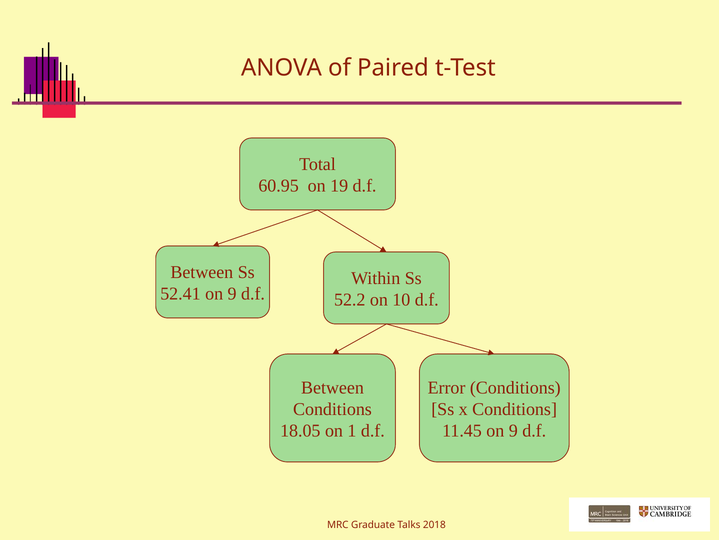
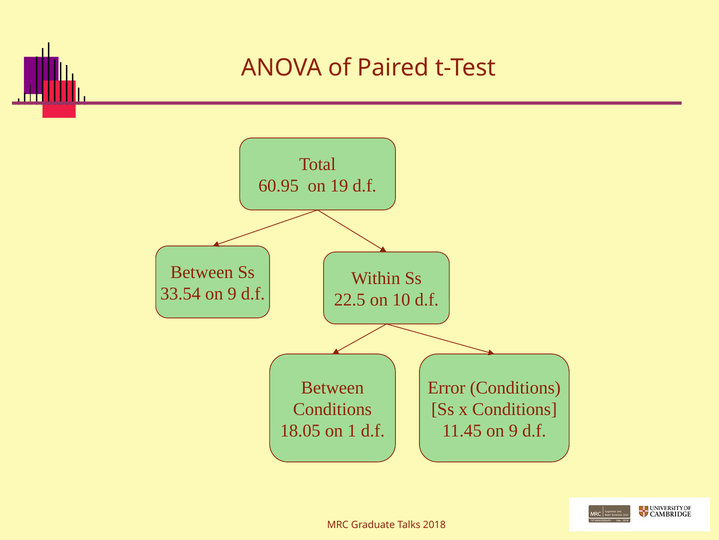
52.41: 52.41 -> 33.54 (180, 294)
52.2: 52.2 -> 22.5 (350, 300)
